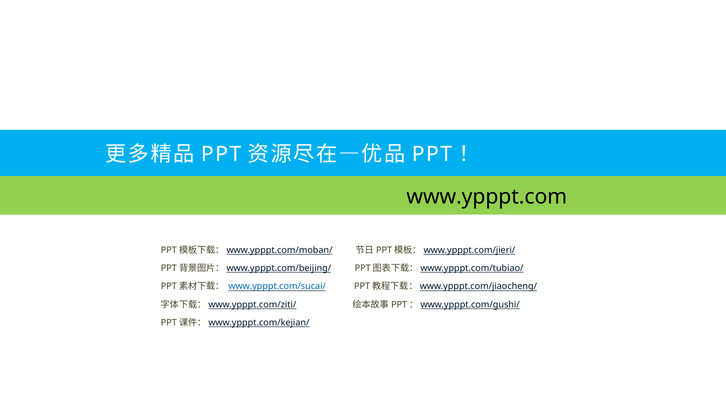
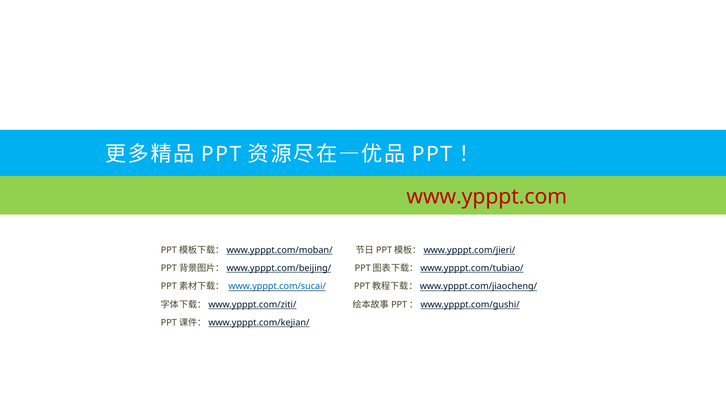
www.ypppt.com colour: black -> red (487, 197)
